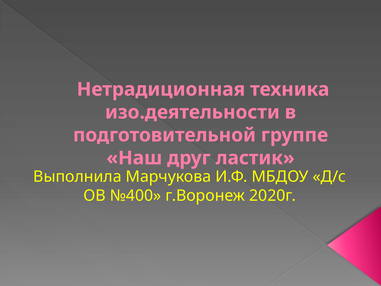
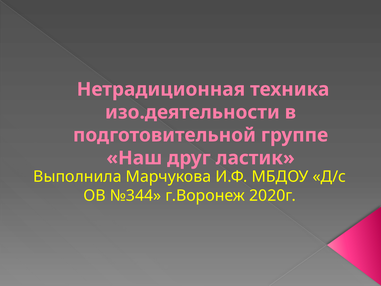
№400: №400 -> №344 (136, 195)
